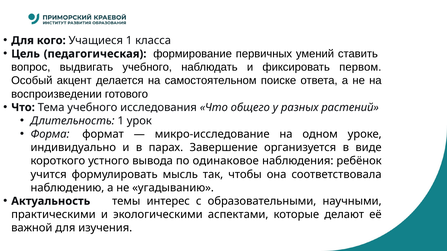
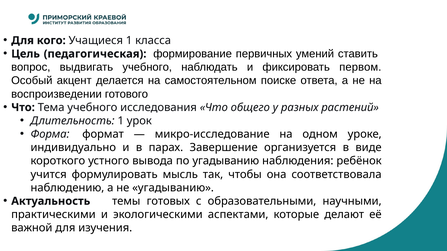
по одинаковое: одинаковое -> угадыванию (226, 161)
интерес: интерес -> готовых (168, 201)
